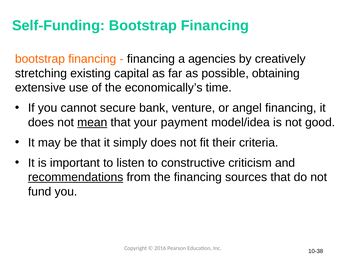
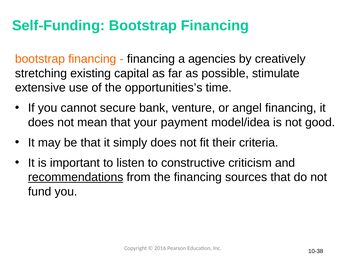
obtaining: obtaining -> stimulate (276, 73)
economically’s: economically’s -> opportunities’s (164, 88)
mean underline: present -> none (92, 122)
